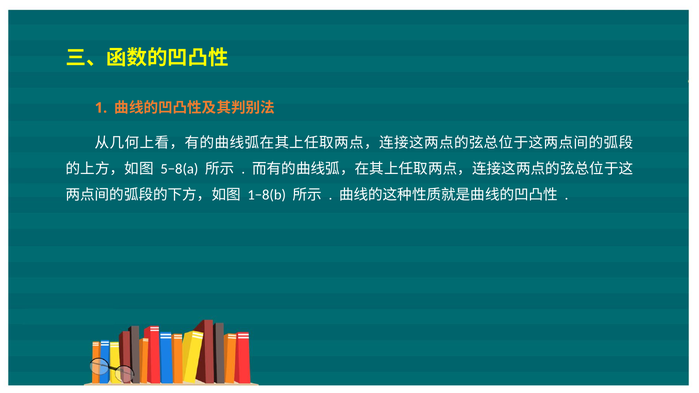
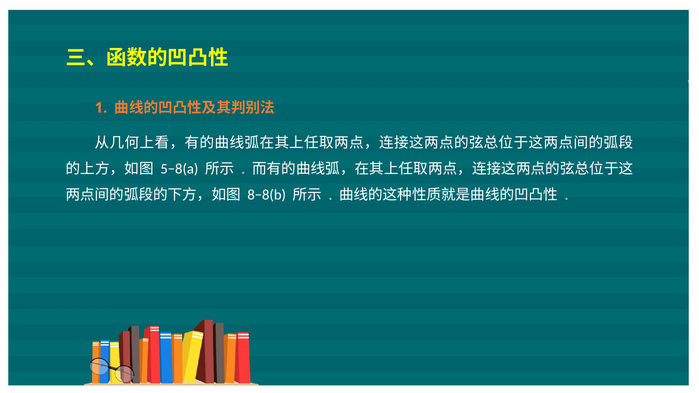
1−8(b: 1−8(b -> 8−8(b (267, 195)
